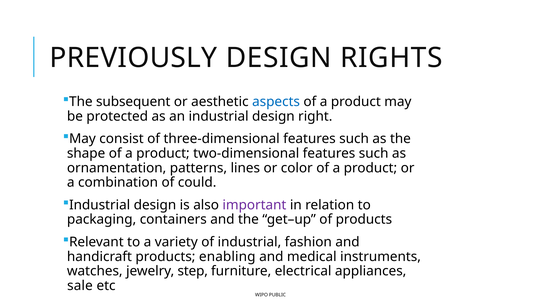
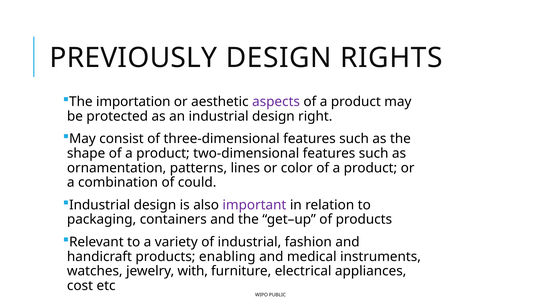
subsequent: subsequent -> importation (133, 102)
aspects colour: blue -> purple (276, 102)
step: step -> with (193, 271)
sale: sale -> cost (80, 286)
